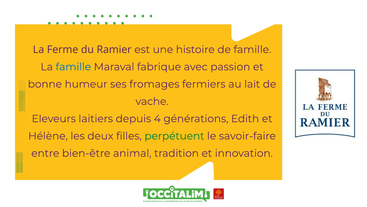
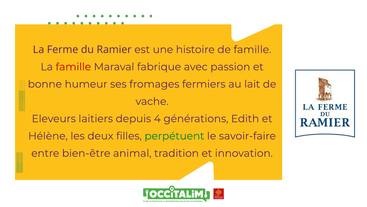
famille colour: blue -> red (73, 67)
